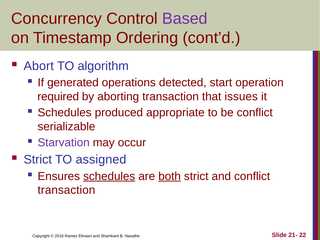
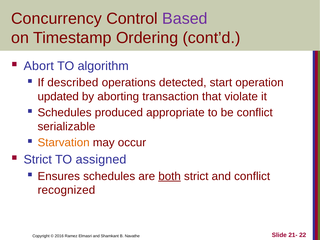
generated: generated -> described (73, 83)
required: required -> updated (58, 96)
issues: issues -> violate (241, 96)
Starvation colour: purple -> orange (64, 143)
schedules underline: present -> none (109, 176)
transaction: transaction -> recognized (66, 190)
